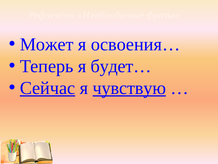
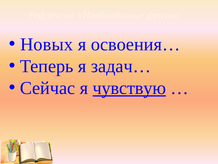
Может: Может -> Новых (47, 44)
будет…: будет… -> задач… (121, 66)
Сейчас underline: present -> none (48, 88)
